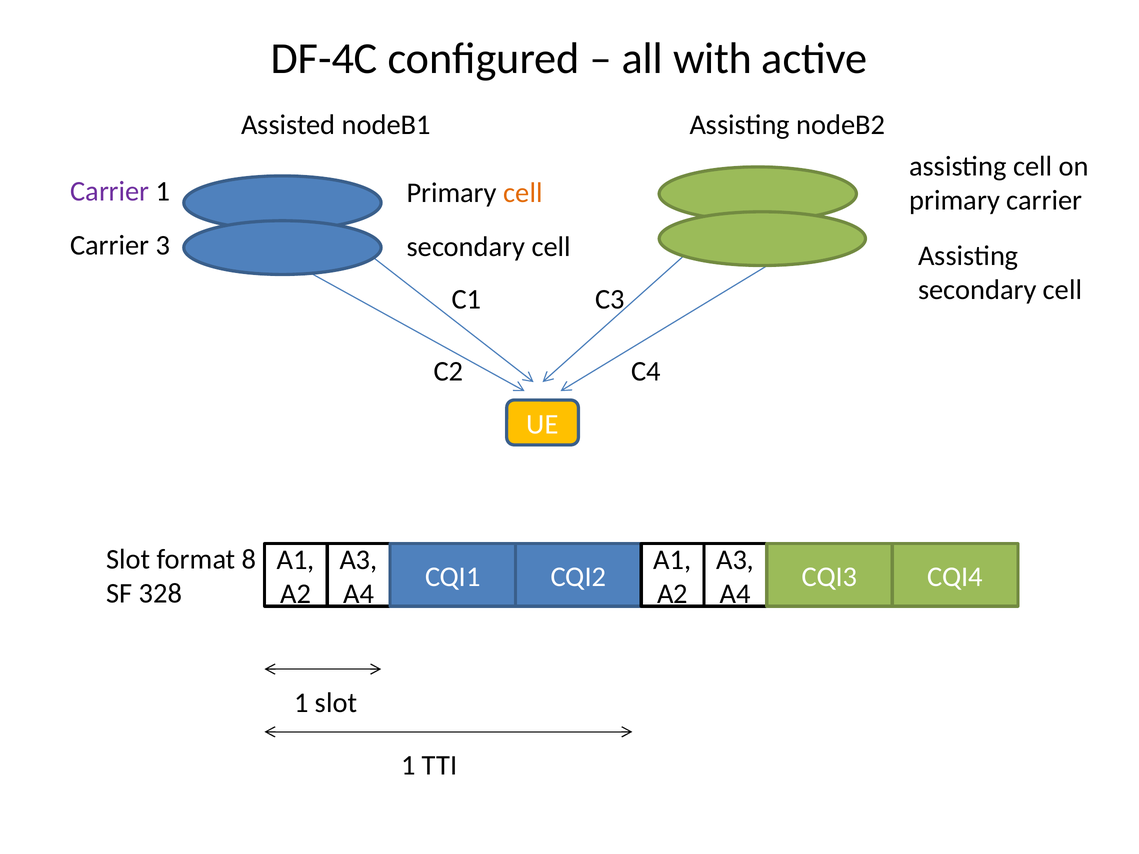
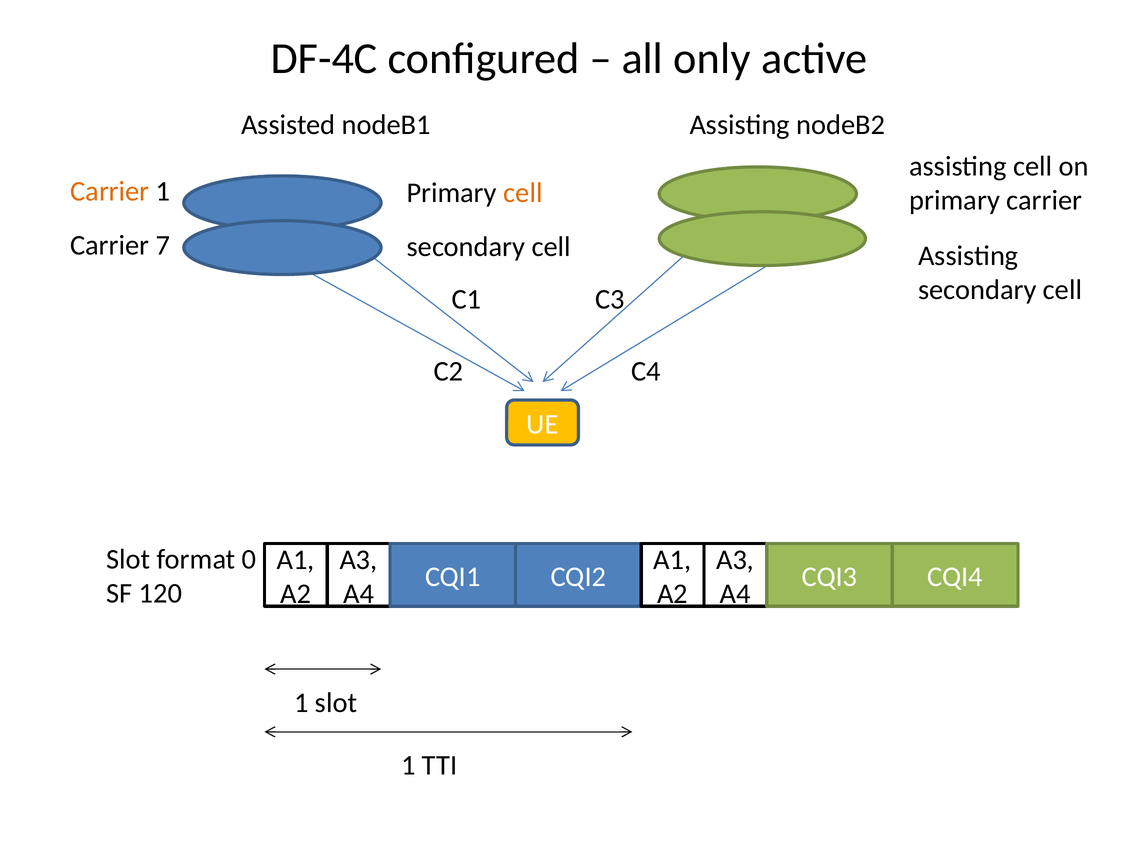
with: with -> only (712, 59)
Carrier colour: purple -> orange (110, 192)
3: 3 -> 7 (163, 245)
8: 8 -> 0 (249, 559)
328: 328 -> 120 (160, 594)
